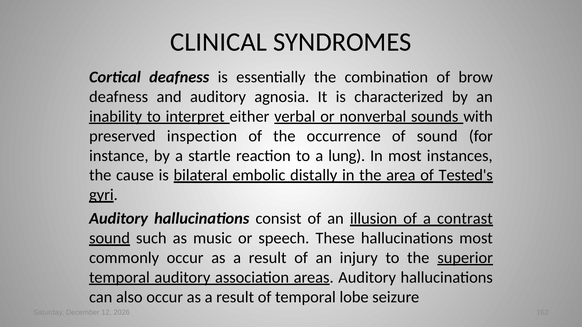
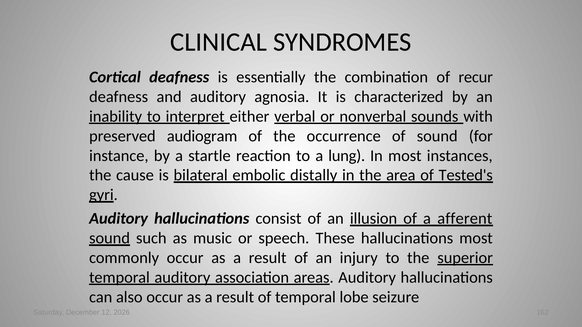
brow: brow -> recur (476, 77)
inspection: inspection -> audiogram (202, 136)
contrast: contrast -> afferent (465, 219)
